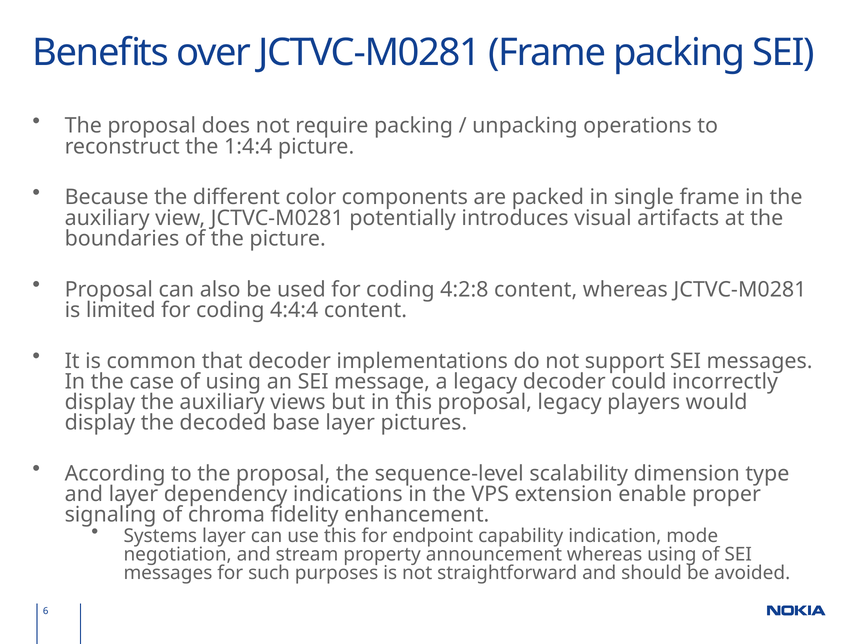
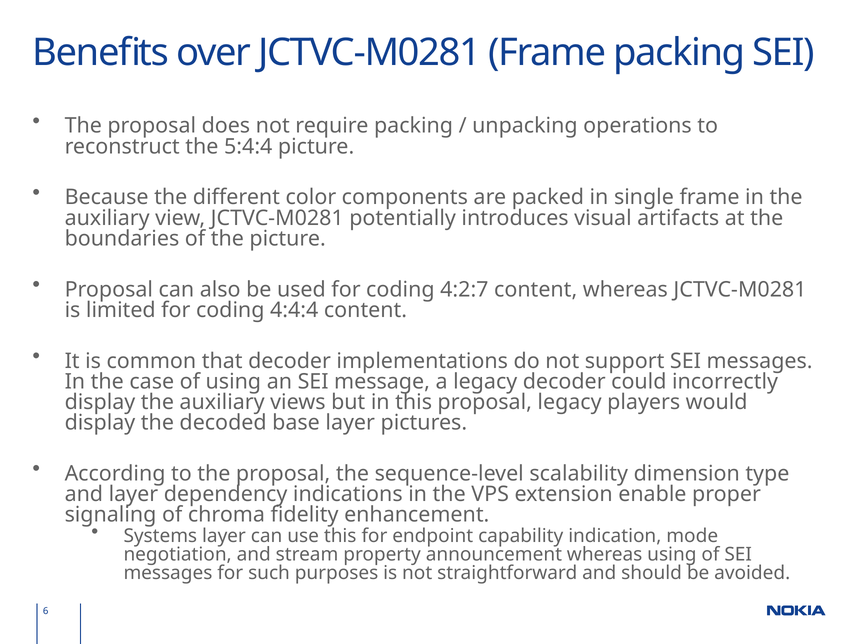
1:4:4: 1:4:4 -> 5:4:4 (248, 147)
4:2:8: 4:2:8 -> 4:2:7 (464, 290)
